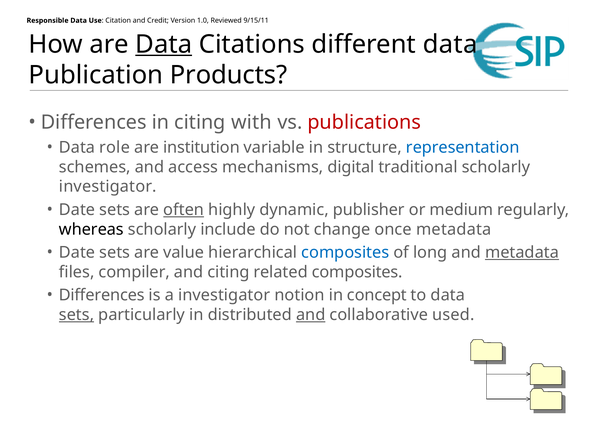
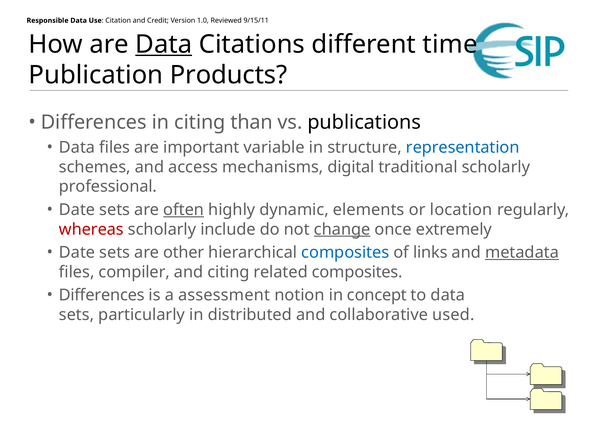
different data: data -> time (450, 44)
with: with -> than (252, 123)
publications colour: red -> black (364, 123)
Data role: role -> files (115, 147)
institution: institution -> important (201, 147)
investigator: investigator -> professional (108, 187)
publisher: publisher -> elements (369, 210)
medium: medium -> location (461, 210)
whereas colour: black -> red (91, 230)
change underline: none -> present (342, 230)
once metadata: metadata -> extremely (454, 230)
value: value -> other (184, 253)
long: long -> links (430, 253)
a investigator: investigator -> assessment (224, 295)
sets underline: present -> none (77, 315)
and underline: present -> none (311, 315)
